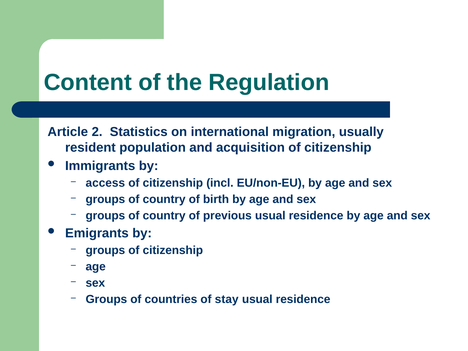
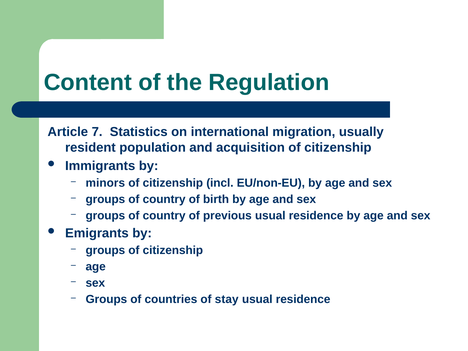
2: 2 -> 7 (97, 132)
access: access -> minors (105, 183)
